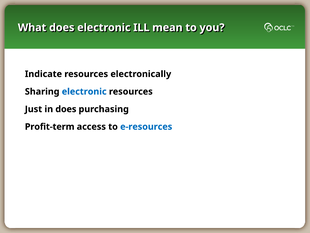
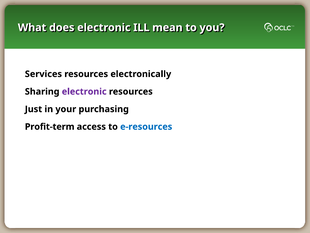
Indicate: Indicate -> Services (43, 74)
electronic colour: blue -> purple (84, 91)
in does: does -> your (66, 109)
